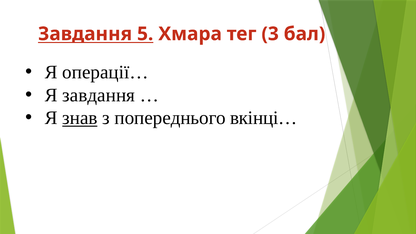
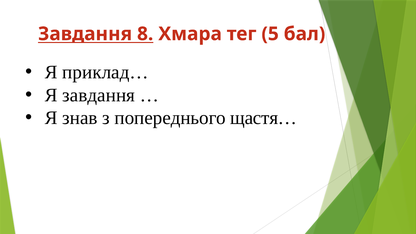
5: 5 -> 8 (145, 34)
3: 3 -> 5 (270, 34)
операції…: операції… -> приклад… (105, 72)
знав underline: present -> none (80, 118)
вкінці…: вкінці… -> щастя… (264, 118)
